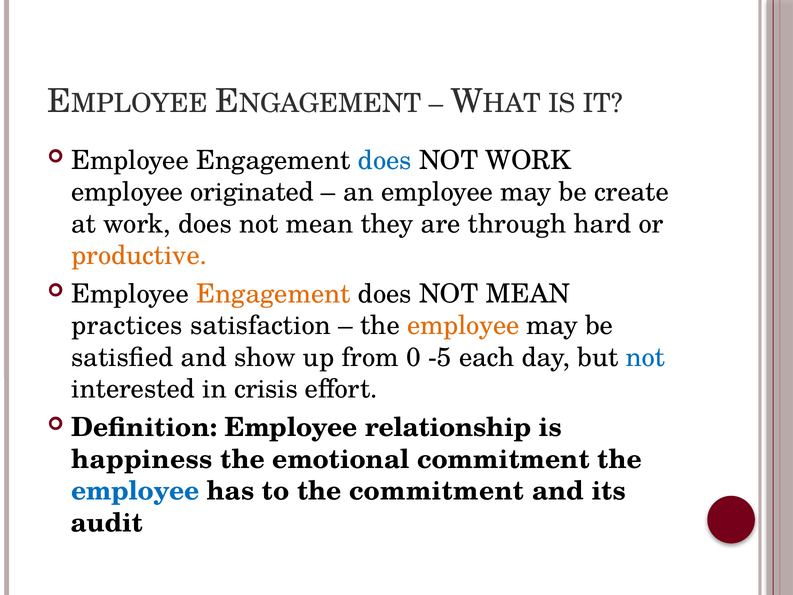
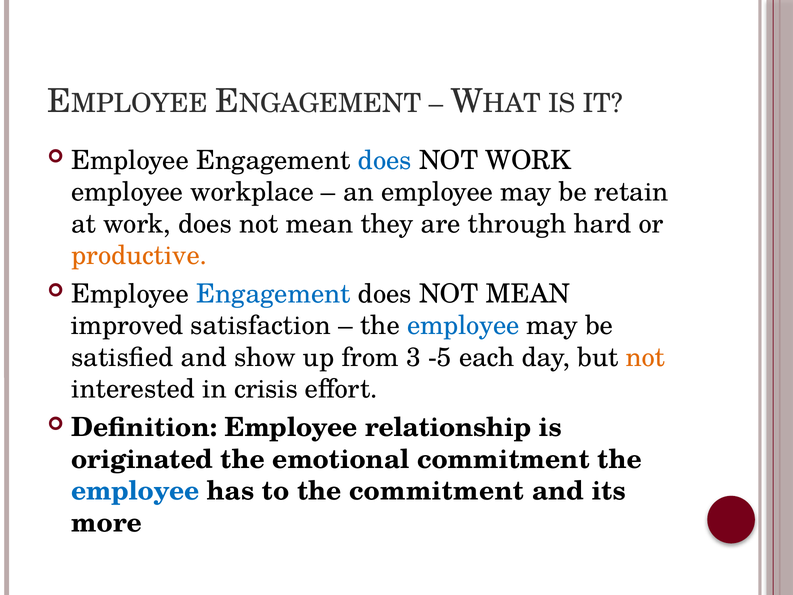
originated: originated -> workplace (252, 192)
create: create -> retain (631, 192)
Engagement colour: orange -> blue (273, 294)
practices: practices -> improved (127, 326)
employee colour: orange -> blue (463, 326)
0: 0 -> 3 (414, 357)
not colour: blue -> orange (646, 357)
happiness: happiness -> originated (142, 459)
audit: audit -> more (107, 523)
